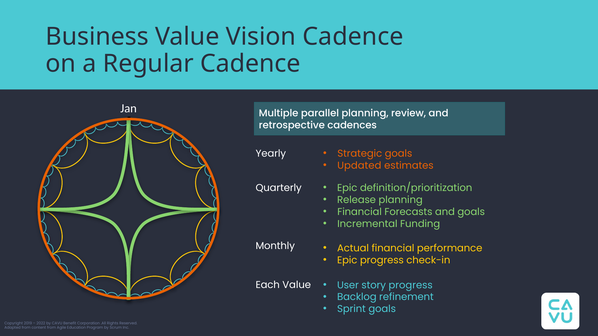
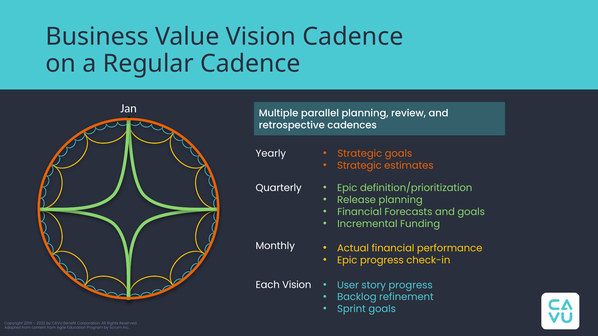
Updated: Updated -> Strategic (359, 166)
Each Value: Value -> Vision (297, 285)
